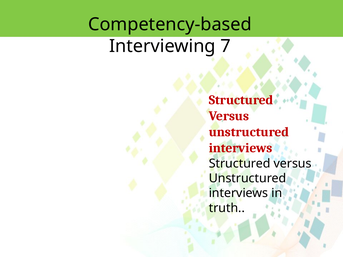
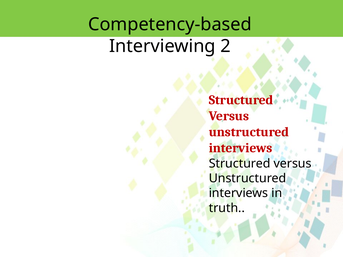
7: 7 -> 2 (225, 46)
